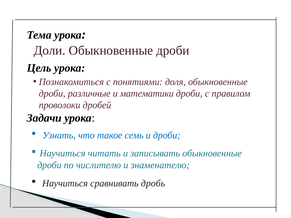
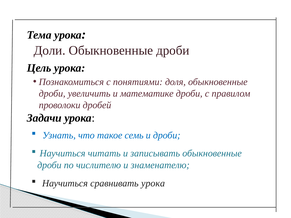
различные: различные -> увеличить (89, 94)
математики: математики -> математике (147, 94)
сравнивать дробь: дробь -> урока (153, 183)
